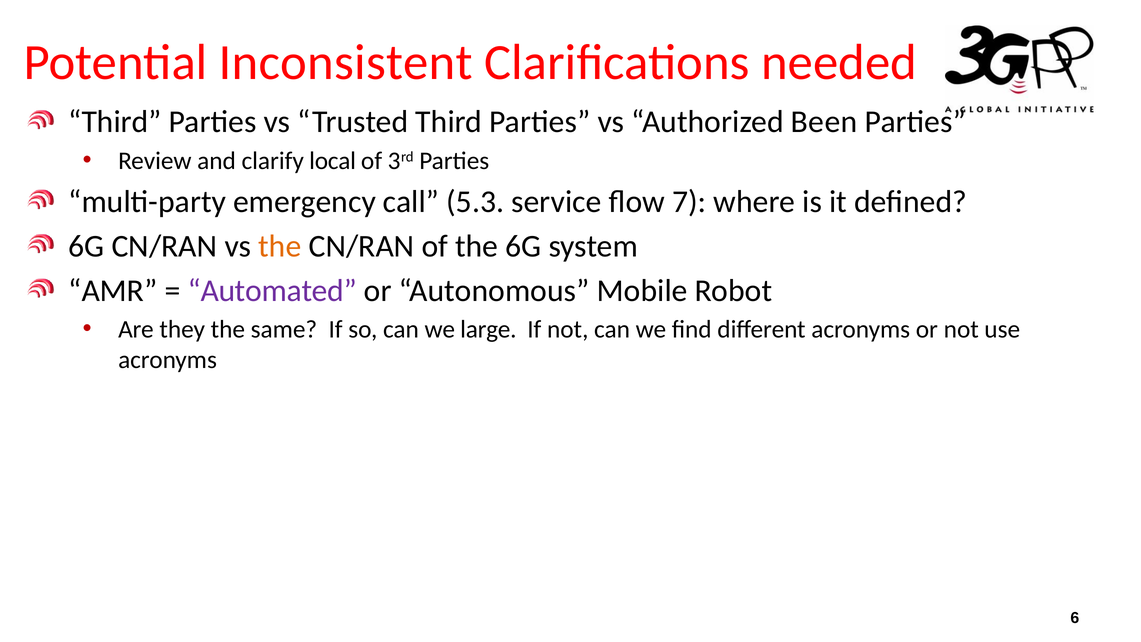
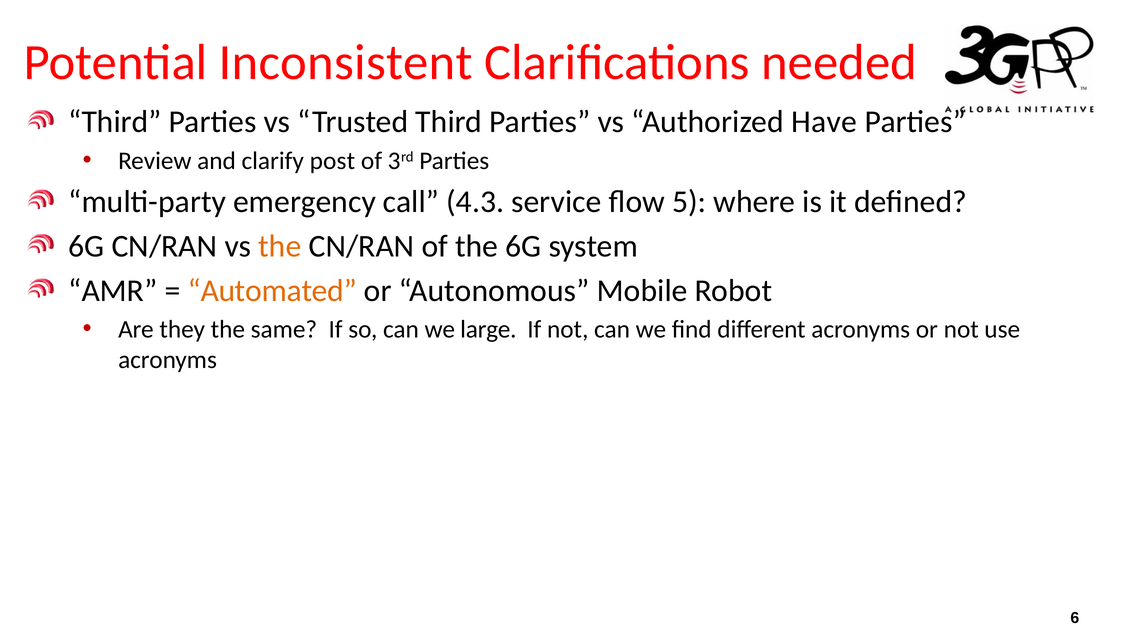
Been: Been -> Have (824, 122)
local: local -> post (332, 161)
5.3: 5.3 -> 4.3 (475, 202)
7: 7 -> 5 (689, 202)
Automated colour: purple -> orange (272, 291)
